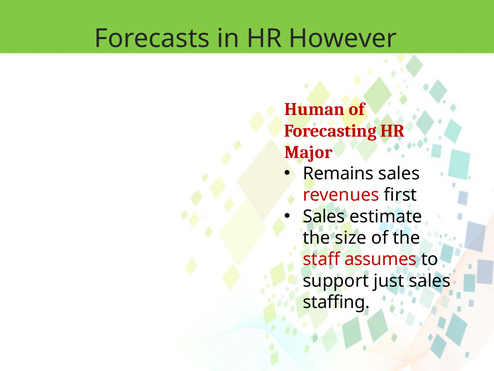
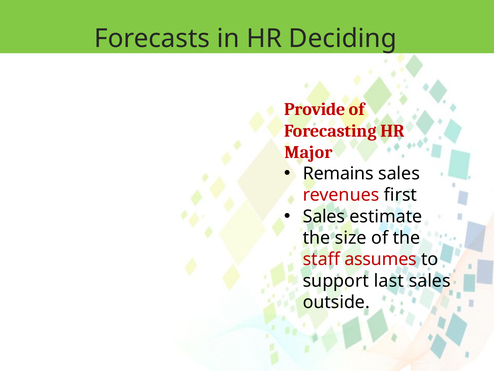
However: However -> Deciding (343, 38)
Human: Human -> Provide (315, 109)
just: just -> last (389, 280)
staffing: staffing -> outside (336, 302)
